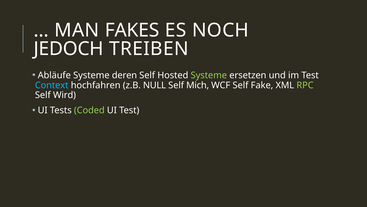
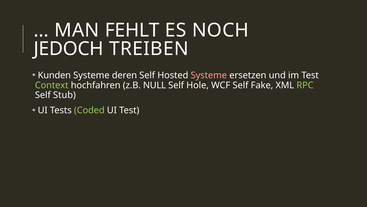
FAKES: FAKES -> FEHLT (132, 30)
Abläufe: Abläufe -> Kunden (54, 75)
Systeme colour: light green -> pink (209, 75)
Context colour: light blue -> light green (52, 85)
Mich: Mich -> Hole (198, 85)
Wird: Wird -> Stub (64, 95)
